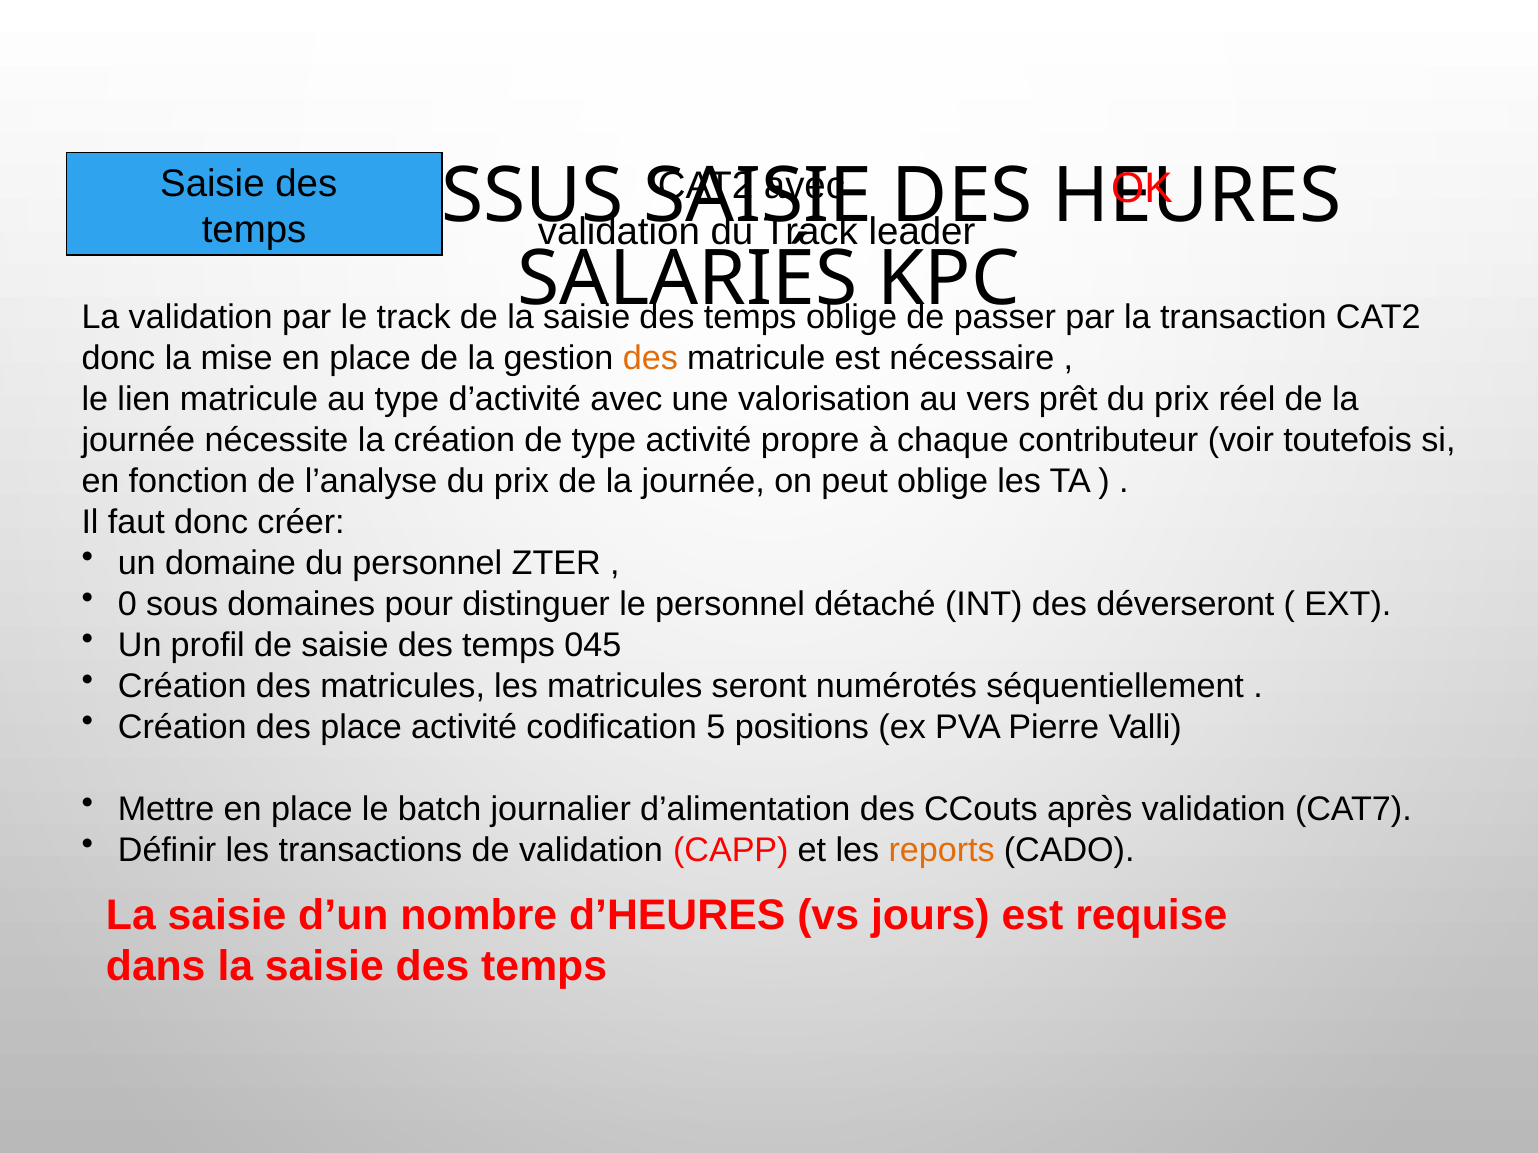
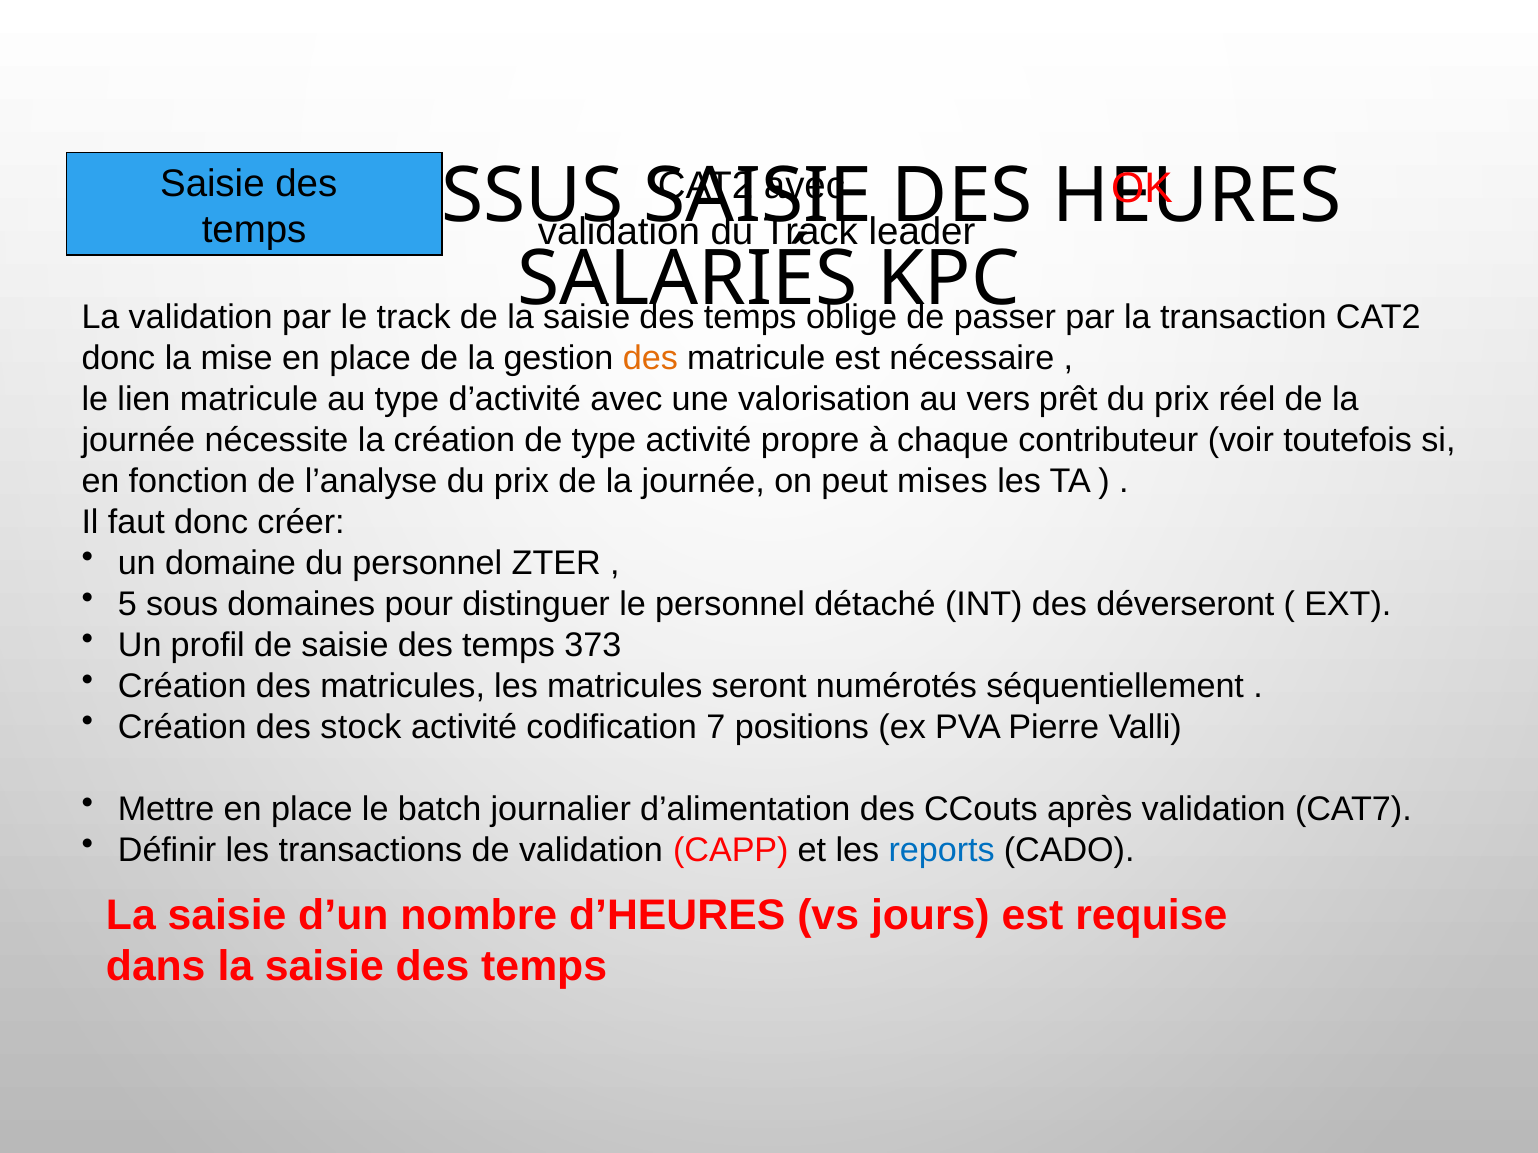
peut oblige: oblige -> mises (942, 481)
0: 0 -> 5 (127, 604)
045: 045 -> 373 (593, 645)
des place: place -> stock (361, 727)
5: 5 -> 7 (716, 727)
reports colour: orange -> blue (942, 850)
